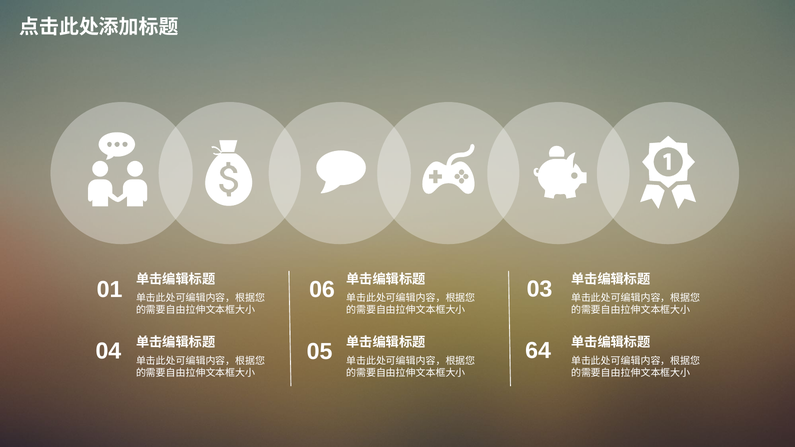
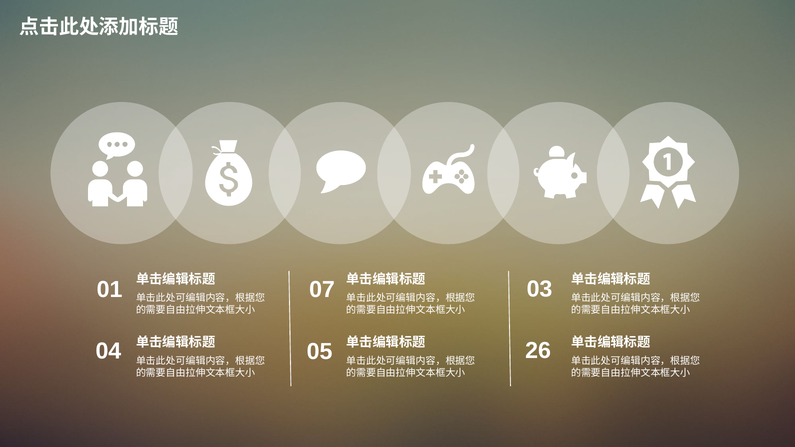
06: 06 -> 07 (322, 290)
64: 64 -> 26 (538, 351)
